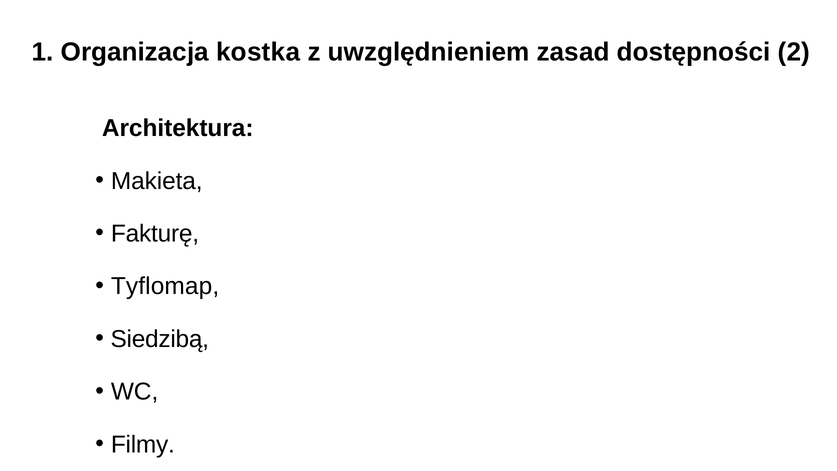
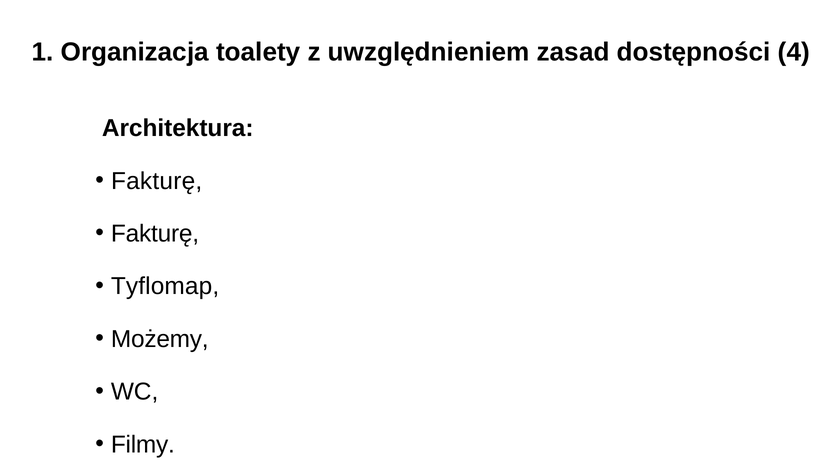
kostka: kostka -> toalety (258, 52)
2: 2 -> 4 (794, 52)
Makieta: Makieta -> Fakturę (157, 181)
Siedzibą: Siedzibą -> Możemy (160, 339)
